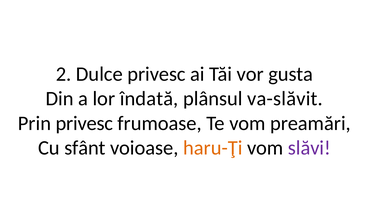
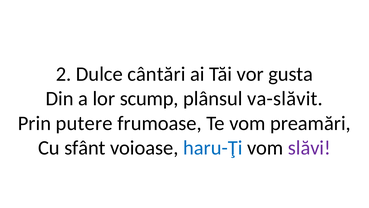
Dulce privesc: privesc -> cântări (156, 74)
îndată: îndată -> scump (149, 98)
Prin privesc: privesc -> putere (84, 123)
haru-Ţi colour: orange -> blue (213, 148)
